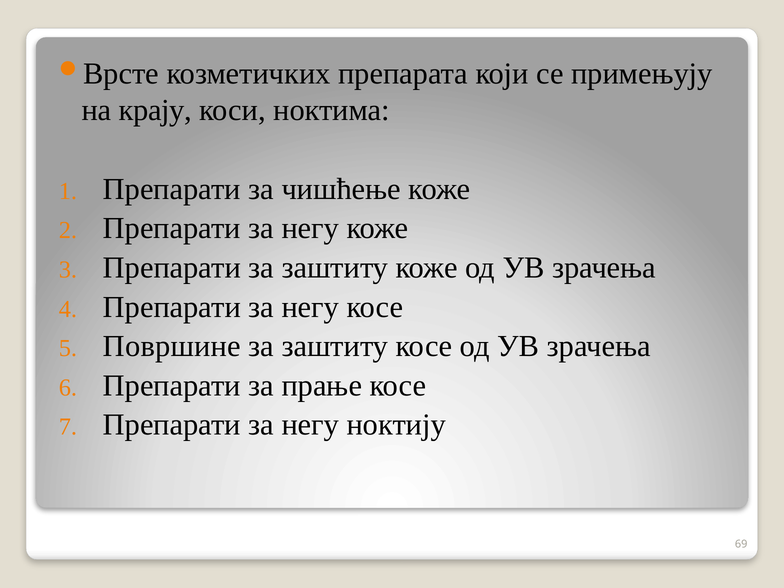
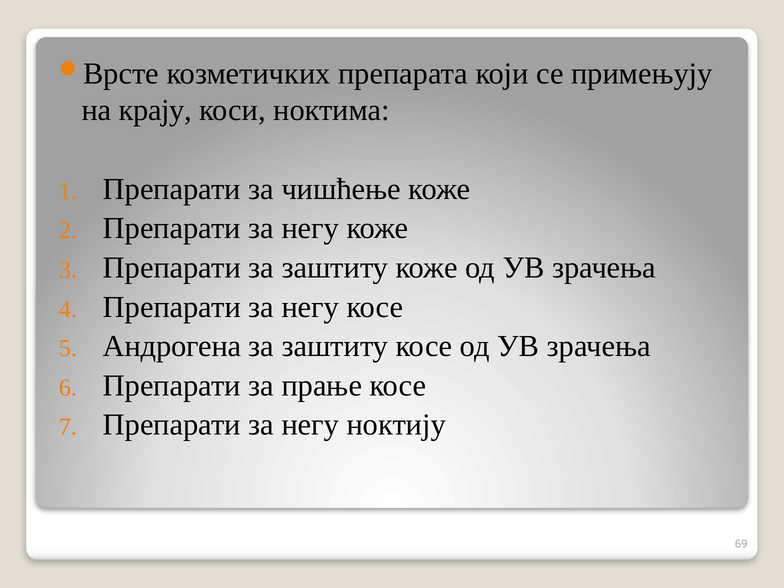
Површине: Површине -> Андрогена (172, 346)
